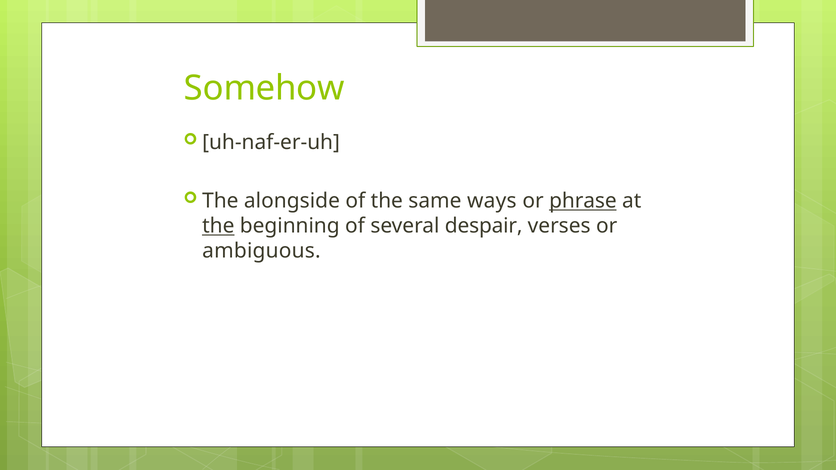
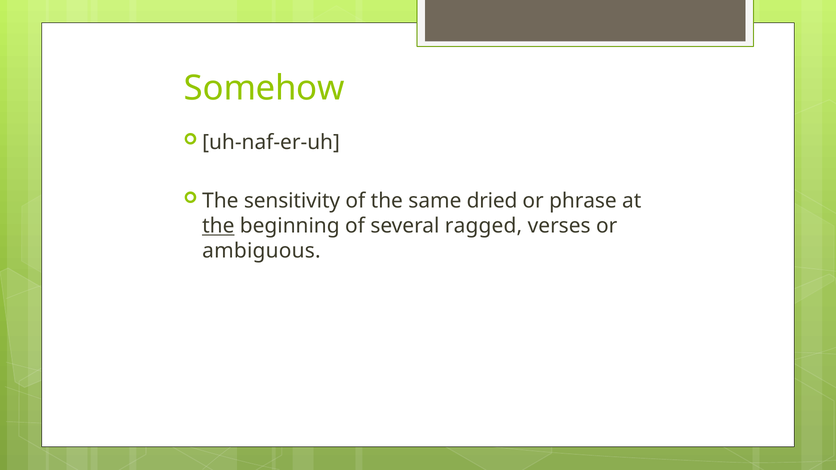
alongside: alongside -> sensitivity (292, 201)
ways: ways -> dried (492, 201)
phrase underline: present -> none (583, 201)
despair: despair -> ragged (484, 226)
